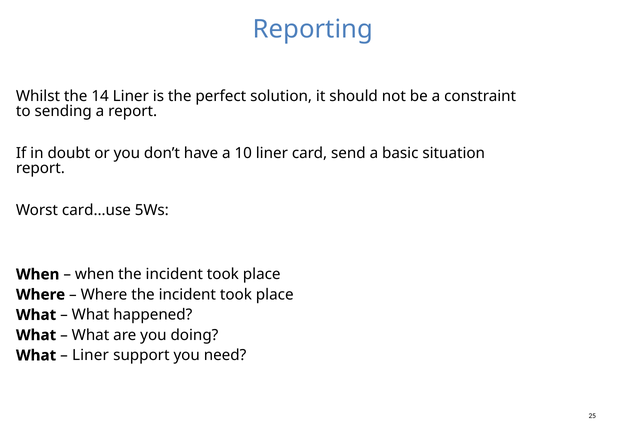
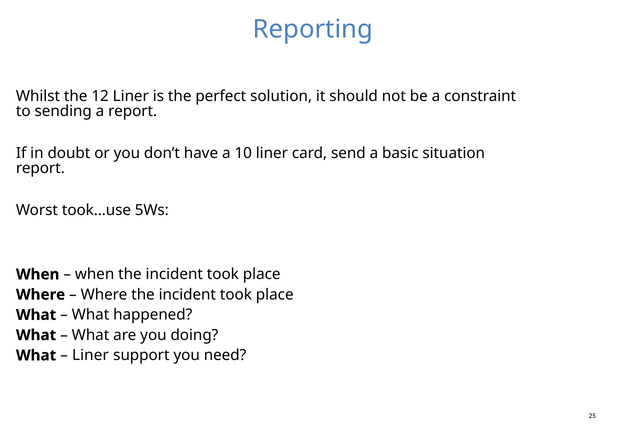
14: 14 -> 12 (100, 96)
card…use: card…use -> took…use (96, 210)
